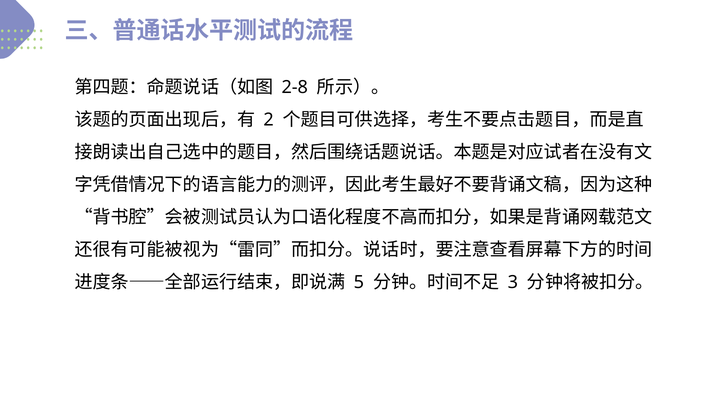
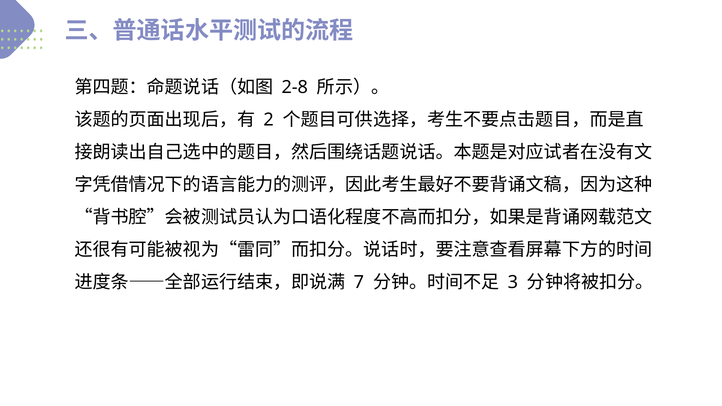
5: 5 -> 7 (359, 282)
